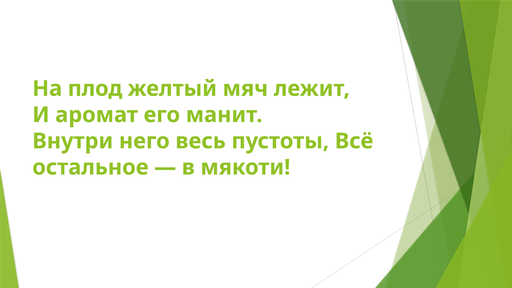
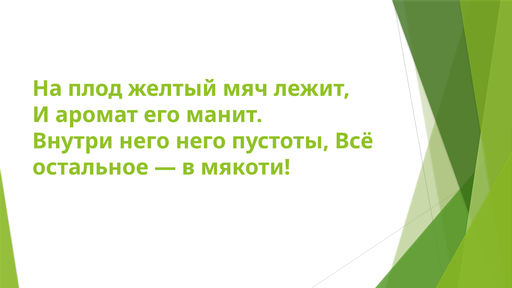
него весь: весь -> него (201, 141)
